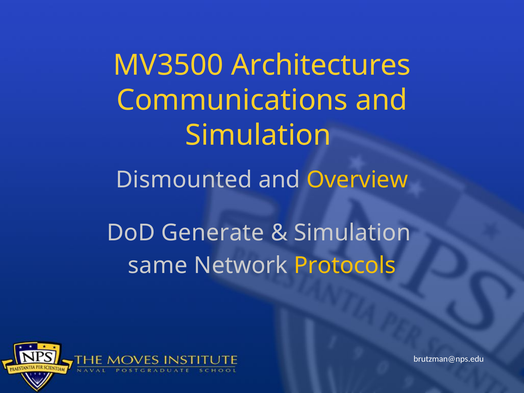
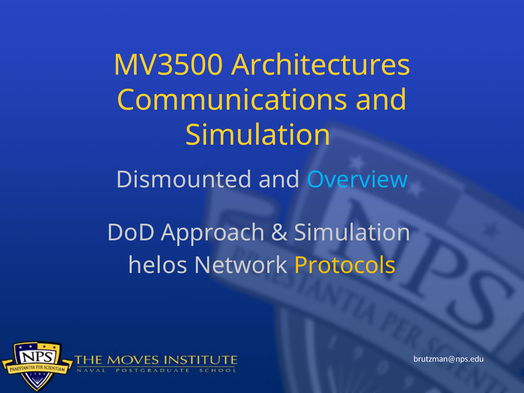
Overview colour: yellow -> light blue (357, 180)
Generate: Generate -> Approach (213, 233)
same: same -> helos (158, 265)
